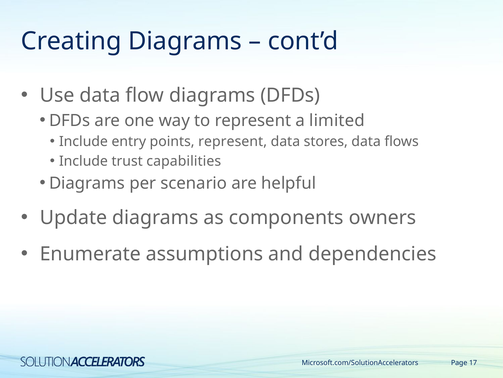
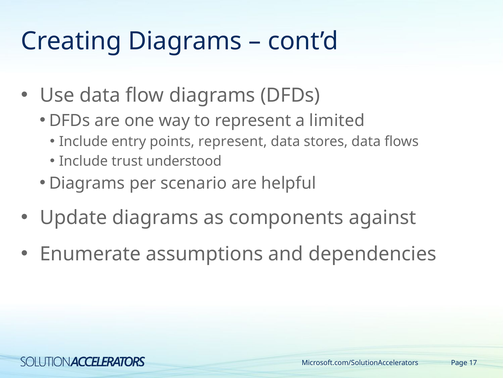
capabilities: capabilities -> understood (184, 161)
owners: owners -> against (382, 217)
